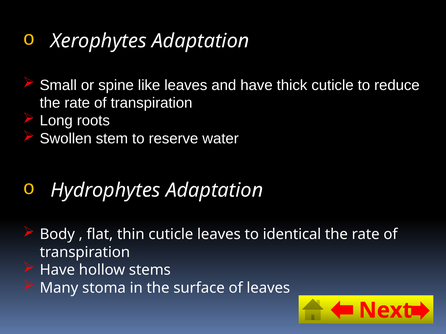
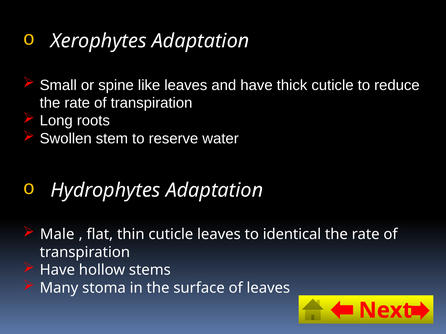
Body: Body -> Male (57, 235)
